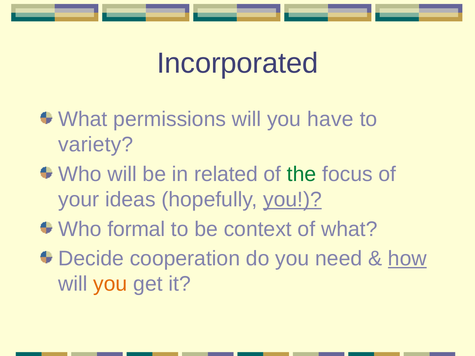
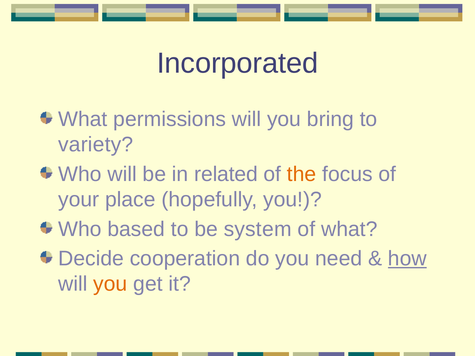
have: have -> bring (330, 119)
the colour: green -> orange (302, 174)
ideas: ideas -> place (130, 200)
you underline: present -> none (292, 200)
formal: formal -> based (136, 229)
context: context -> system (258, 229)
